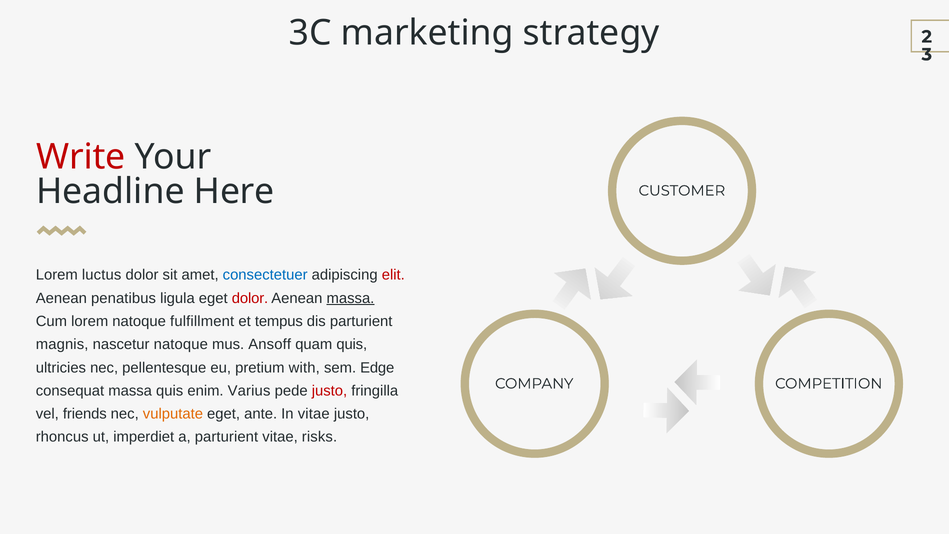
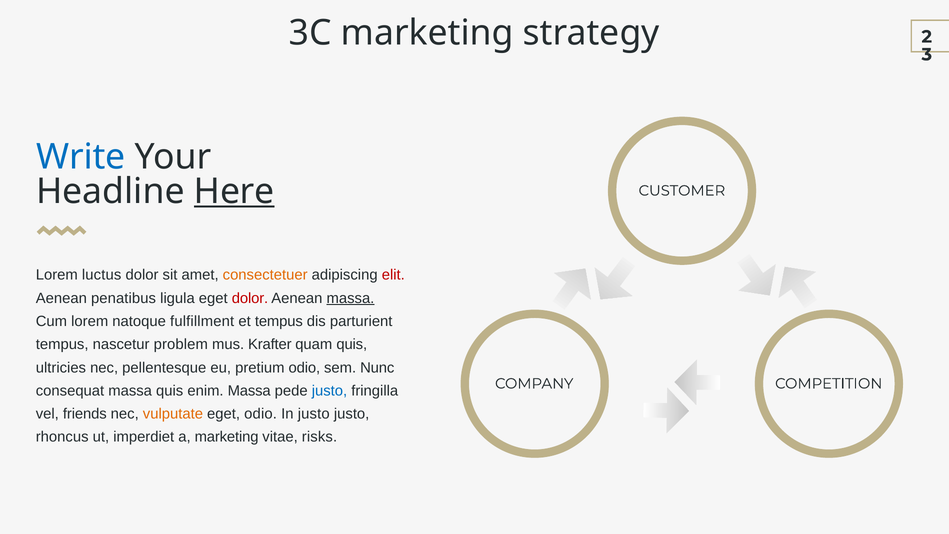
Write colour: red -> blue (81, 157)
Here underline: none -> present (234, 191)
consectetuer colour: blue -> orange (265, 275)
magnis: magnis -> tempus (62, 344)
nascetur natoque: natoque -> problem (181, 344)
Ansoff: Ansoff -> Krafter (270, 344)
pretium with: with -> odio (304, 368)
Edge: Edge -> Nunc (377, 368)
enim Varius: Varius -> Massa (249, 391)
justo colour: red -> blue (329, 391)
eget ante: ante -> odio (261, 414)
In vitae: vitae -> justo (314, 414)
a parturient: parturient -> marketing (227, 437)
